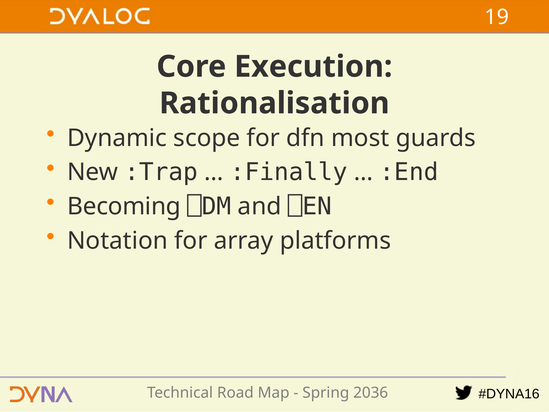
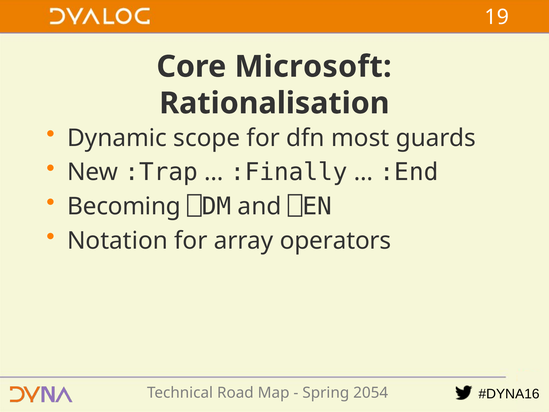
Execution: Execution -> Microsoft (313, 67)
platforms: platforms -> operators (336, 241)
2036: 2036 -> 2054 (371, 393)
